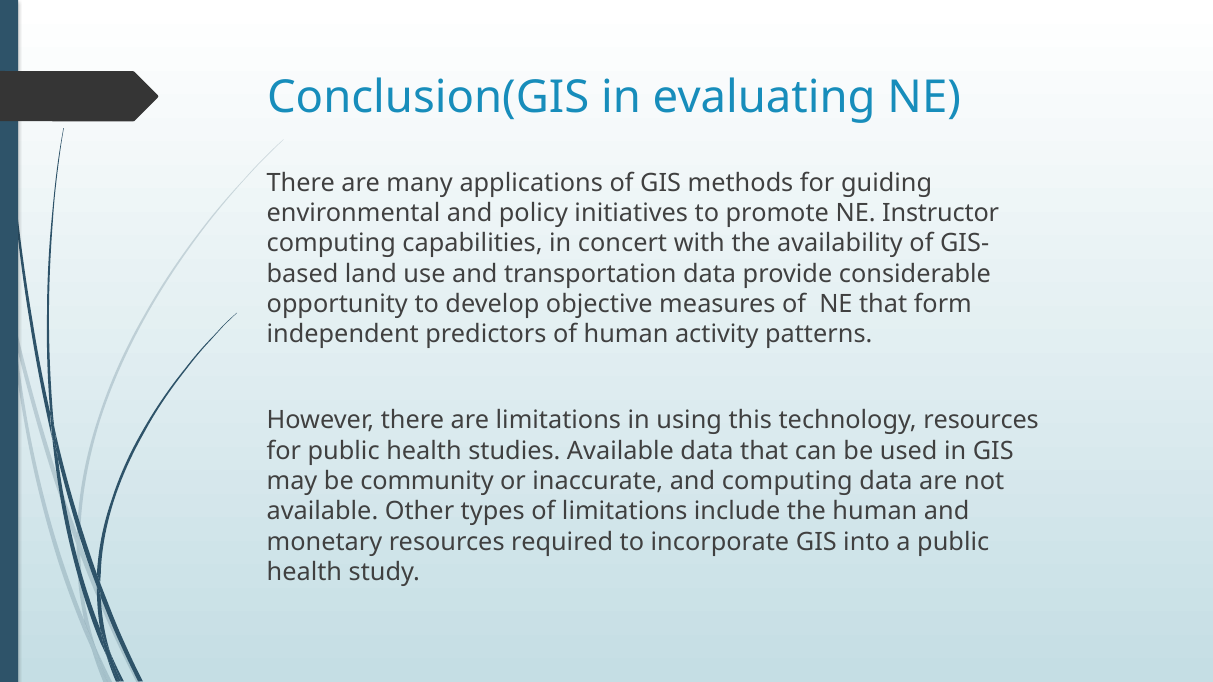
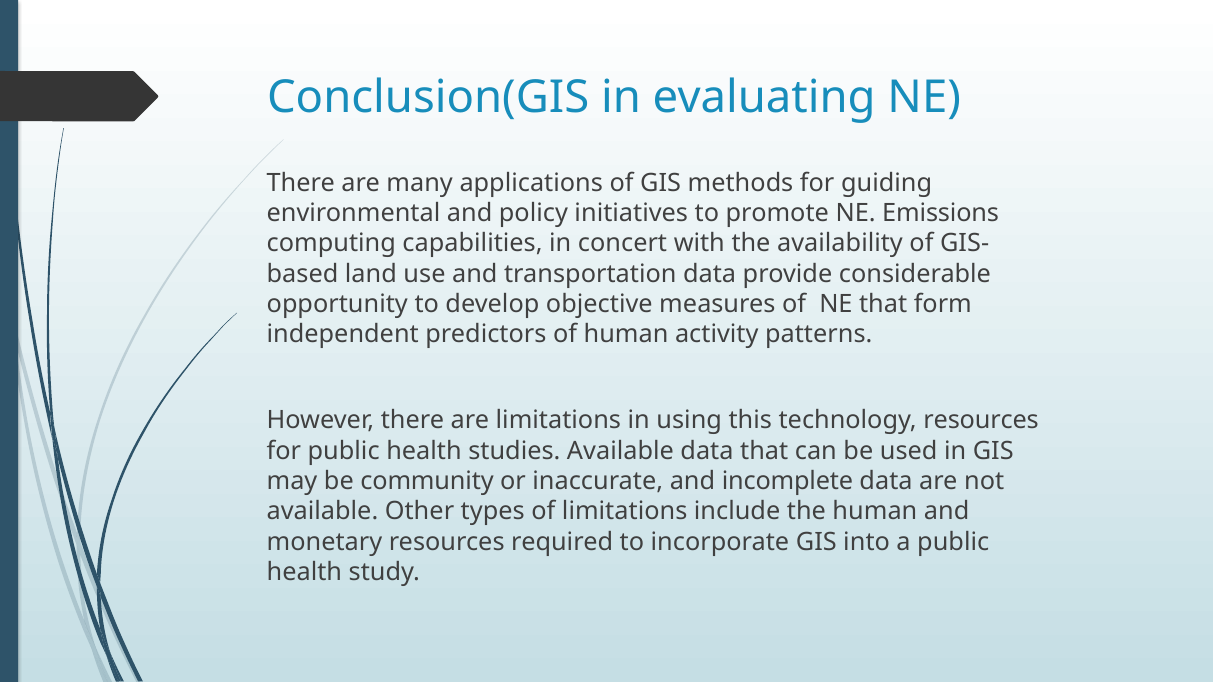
Instructor: Instructor -> Emissions (941, 213)
and computing: computing -> incomplete (787, 481)
